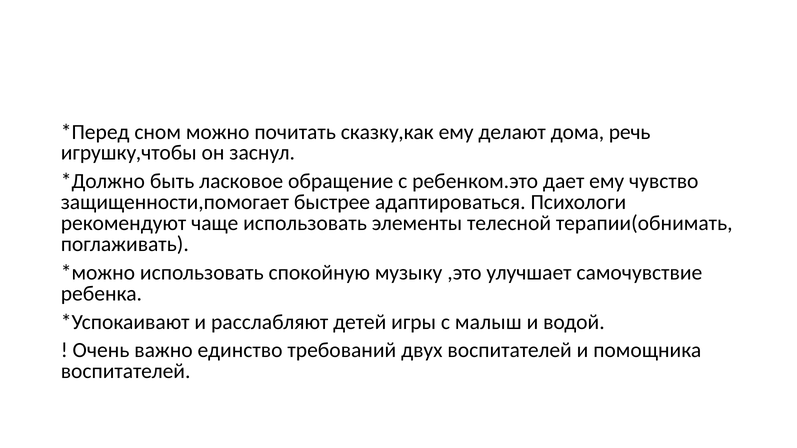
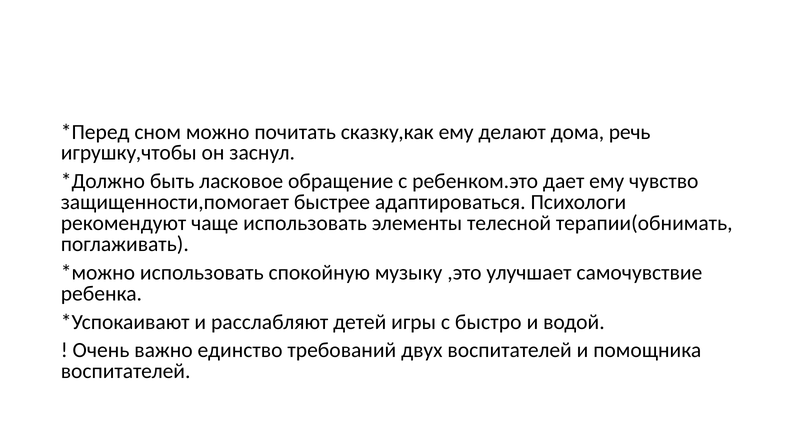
малыш: малыш -> быстро (488, 322)
